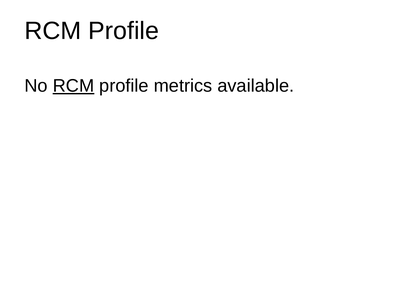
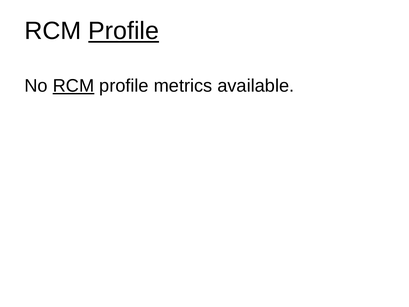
Profile underline: none -> present (124, 31)
